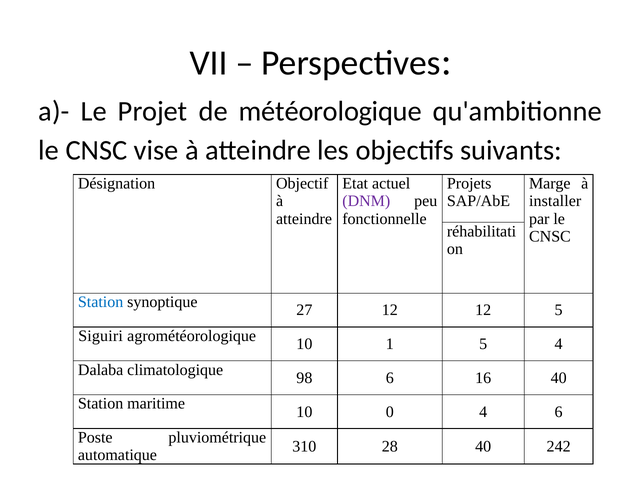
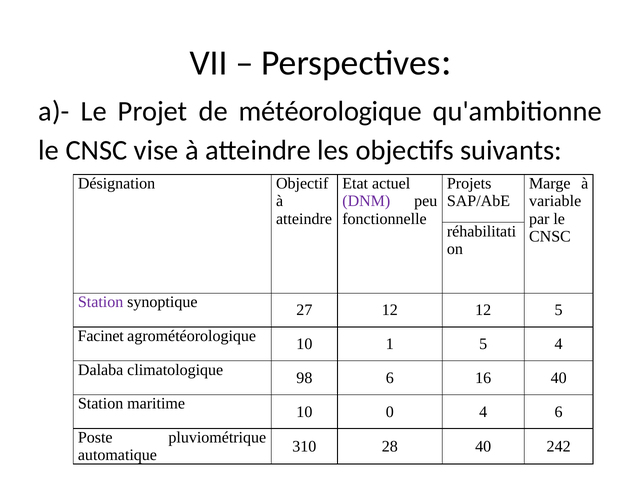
installer: installer -> variable (555, 202)
Station colour: blue -> purple (101, 303)
Siguiri: Siguiri -> Facinet (101, 337)
